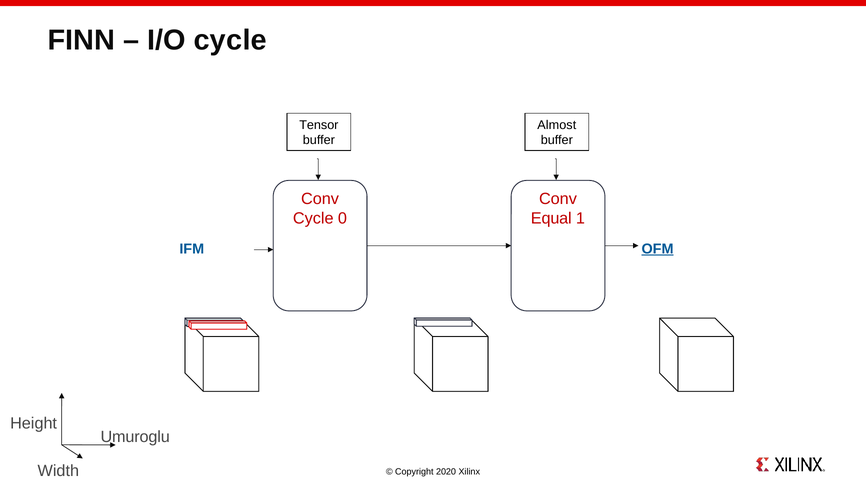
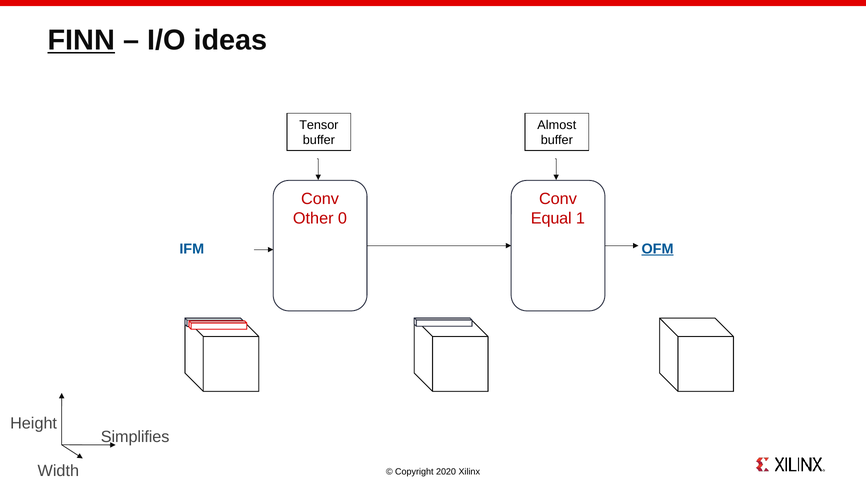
FINN underline: none -> present (81, 40)
I/O cycle: cycle -> ideas (230, 40)
Cycle: Cycle -> Other (313, 219)
Umuroglu: Umuroglu -> Simplifies (135, 437)
